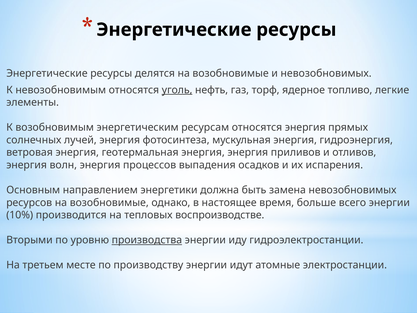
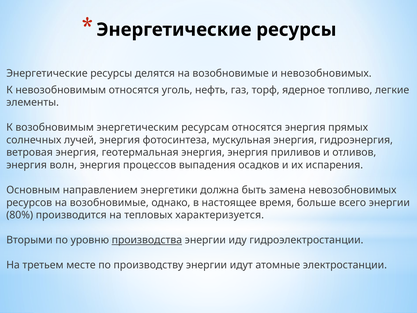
уголь underline: present -> none (177, 90)
10%: 10% -> 80% (20, 215)
воспроизводстве: воспроизводстве -> характеризуется (220, 215)
